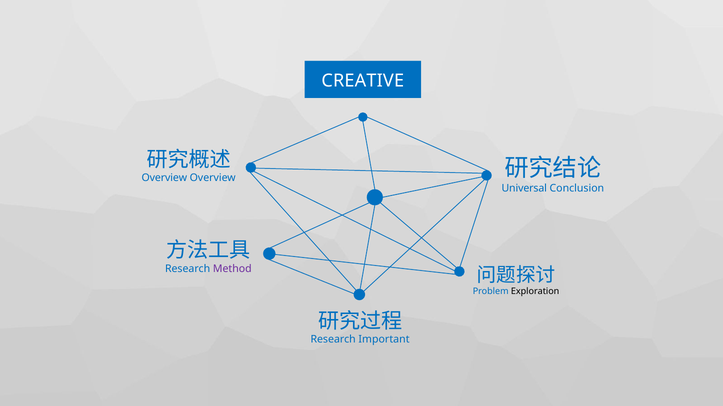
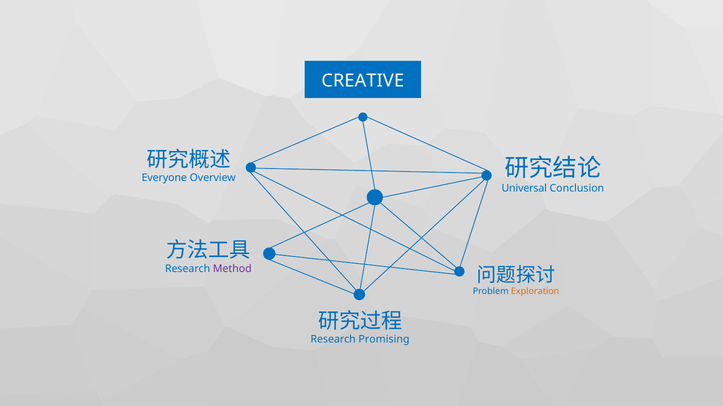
Overview: Overview -> Everyone (164, 178)
Exploration colour: black -> orange (535, 292)
Important: Important -> Promising (384, 340)
